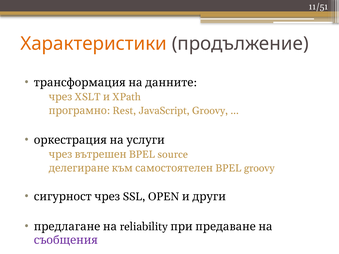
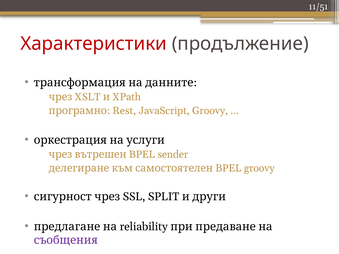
Характеристики colour: orange -> red (94, 44)
source: source -> sender (173, 155)
OPEN: OPEN -> SPLIT (164, 197)
